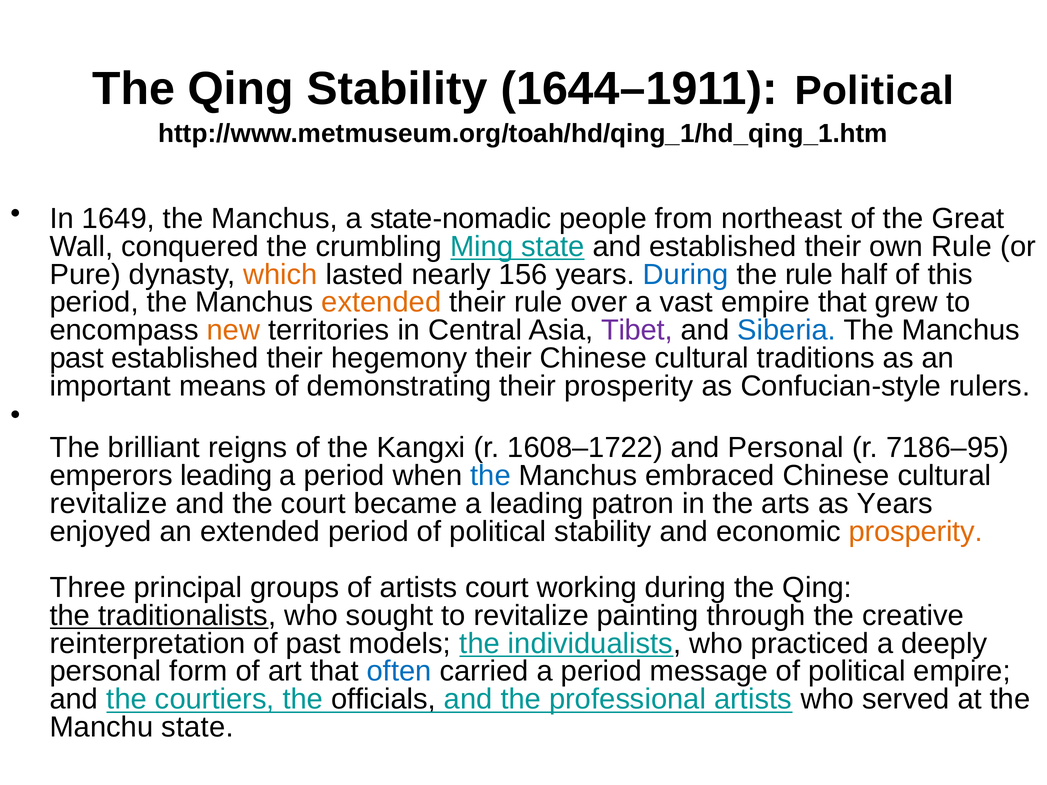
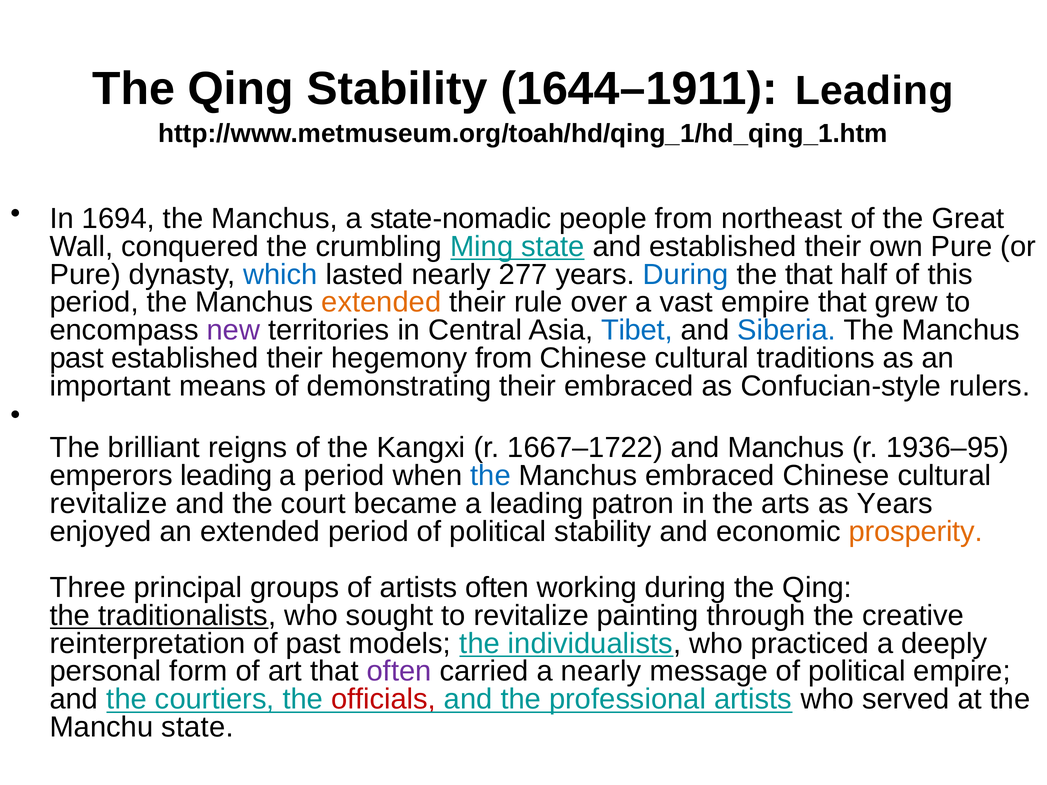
1644–1911 Political: Political -> Leading (874, 91)
1649: 1649 -> 1694 (118, 219)
own Rule: Rule -> Pure (962, 247)
which colour: orange -> blue (280, 275)
156: 156 -> 277 (523, 275)
the rule: rule -> that (809, 275)
new colour: orange -> purple (233, 330)
Tibet colour: purple -> blue (637, 330)
hegemony their: their -> from (504, 358)
their prosperity: prosperity -> embraced (629, 386)
1608–1722: 1608–1722 -> 1667–1722 (585, 448)
and Personal: Personal -> Manchus (786, 448)
7186–95: 7186–95 -> 1936–95 (948, 448)
artists court: court -> often (497, 588)
often colour: blue -> purple (399, 672)
carried a period: period -> nearly (601, 672)
officials colour: black -> red (384, 700)
